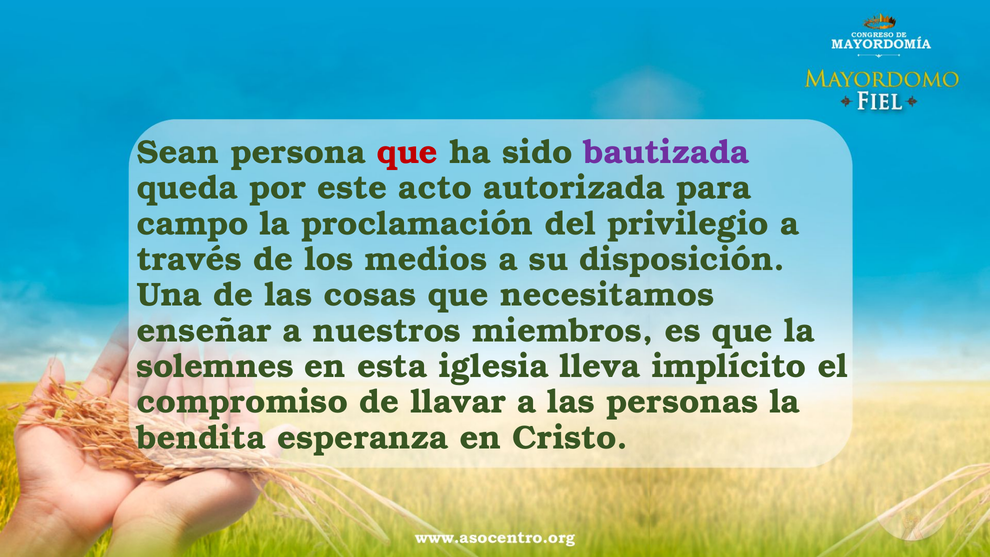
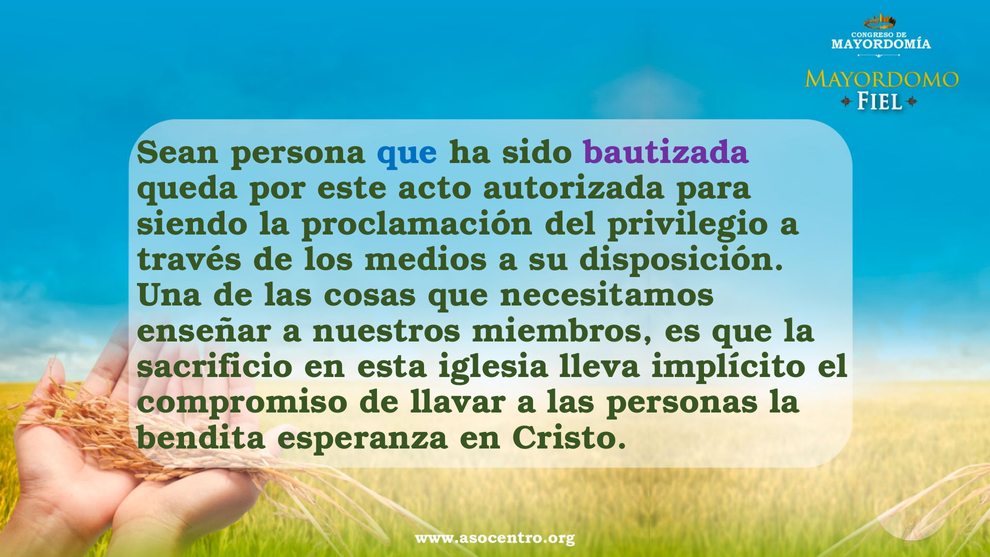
que colour: red -> blue (408, 152)
campo: campo -> siendo (193, 224)
solemnes: solemnes -> sacrificio (215, 366)
